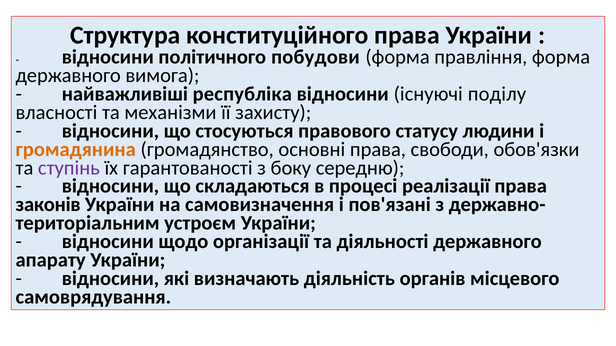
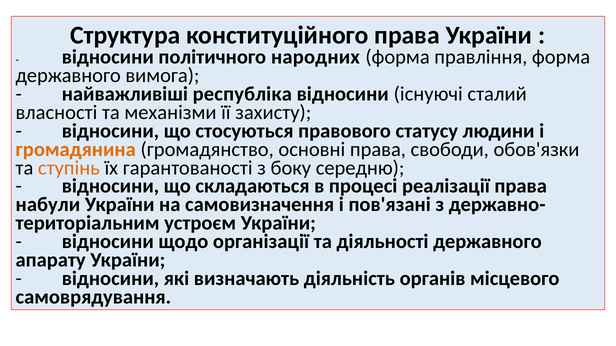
побудови: побудови -> народних (315, 57)
поділу: поділу -> сталий (497, 94)
ступінь colour: purple -> orange (69, 168)
законів: законів -> набули (48, 205)
